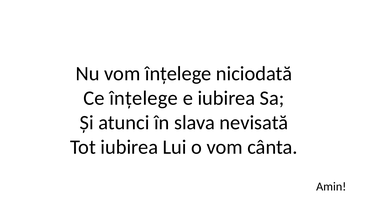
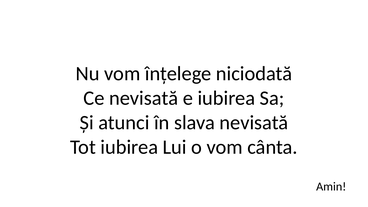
Ce înțelege: înțelege -> nevisată (144, 98)
